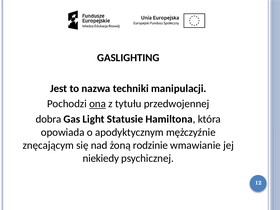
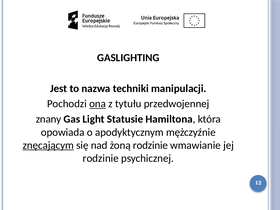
dobra: dobra -> znany (49, 119)
znęcającym underline: none -> present (48, 145)
niekiedy: niekiedy -> rodzinie (101, 158)
